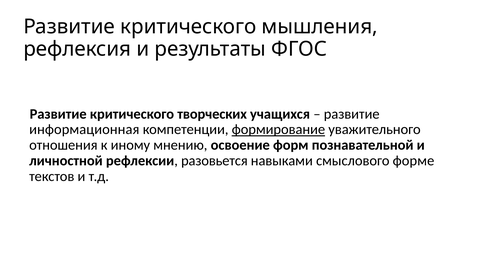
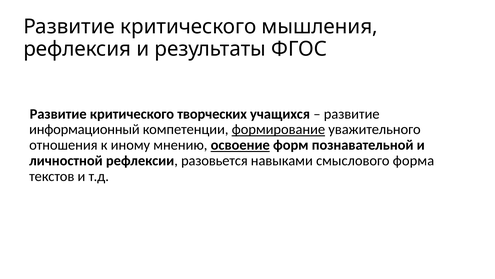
информационная: информационная -> информационный (84, 129)
освоение underline: none -> present (240, 145)
форме: форме -> форма (413, 160)
